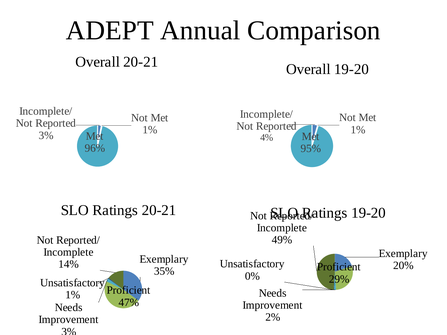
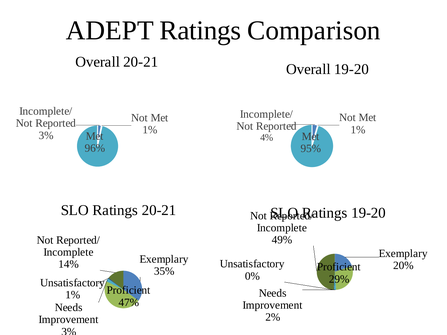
ADEPT Annual: Annual -> Ratings (200, 30)
